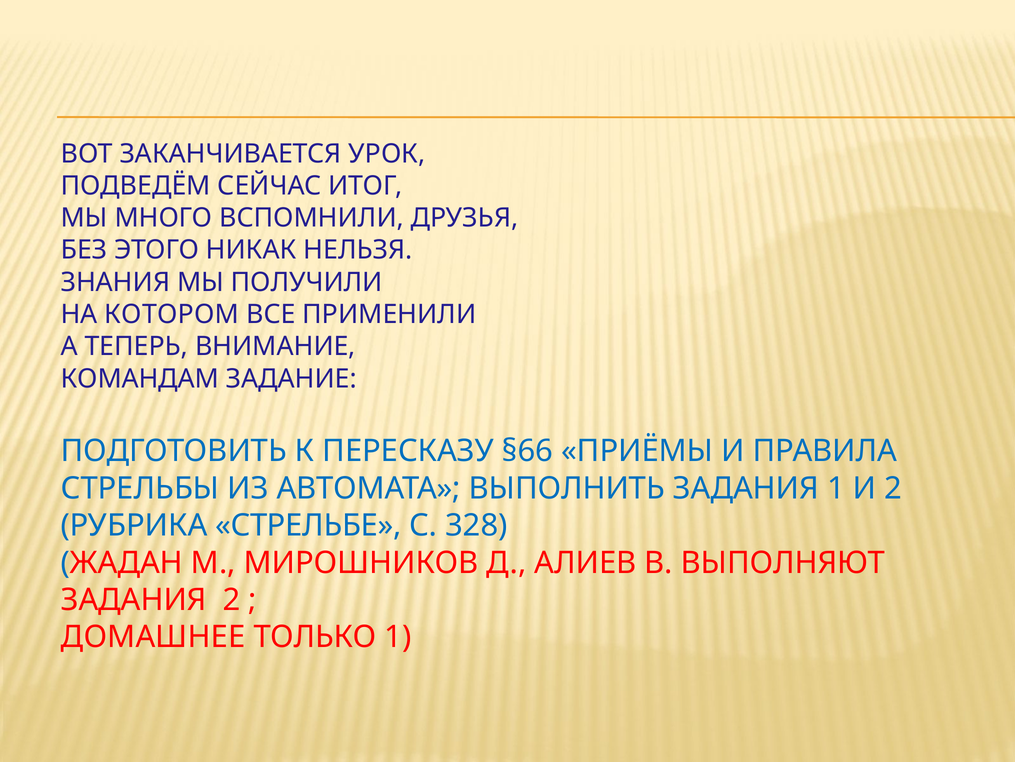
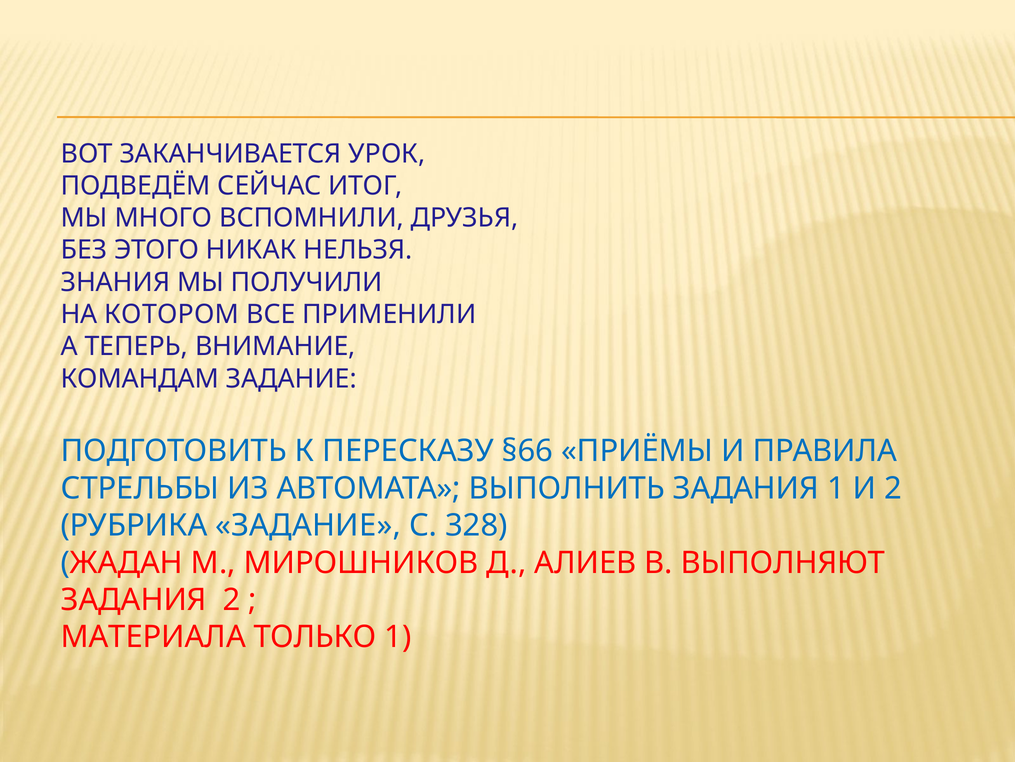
РУБРИКА СТРЕЛЬБЕ: СТРЕЛЬБЕ -> ЗАДАНИЕ (308, 525)
ДОМАШНЕЕ: ДОМАШНЕЕ -> МАТЕРИАЛА (153, 637)
